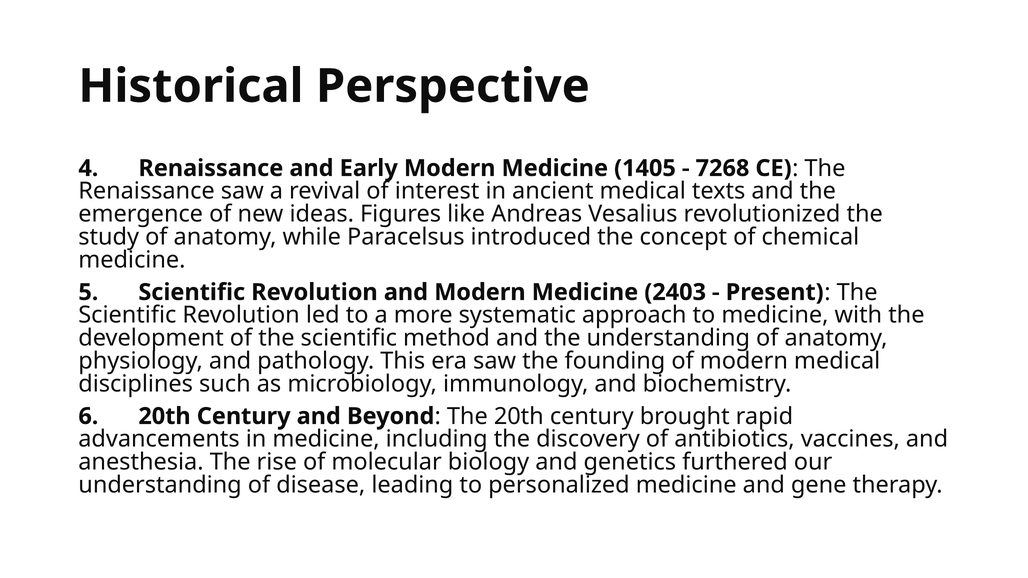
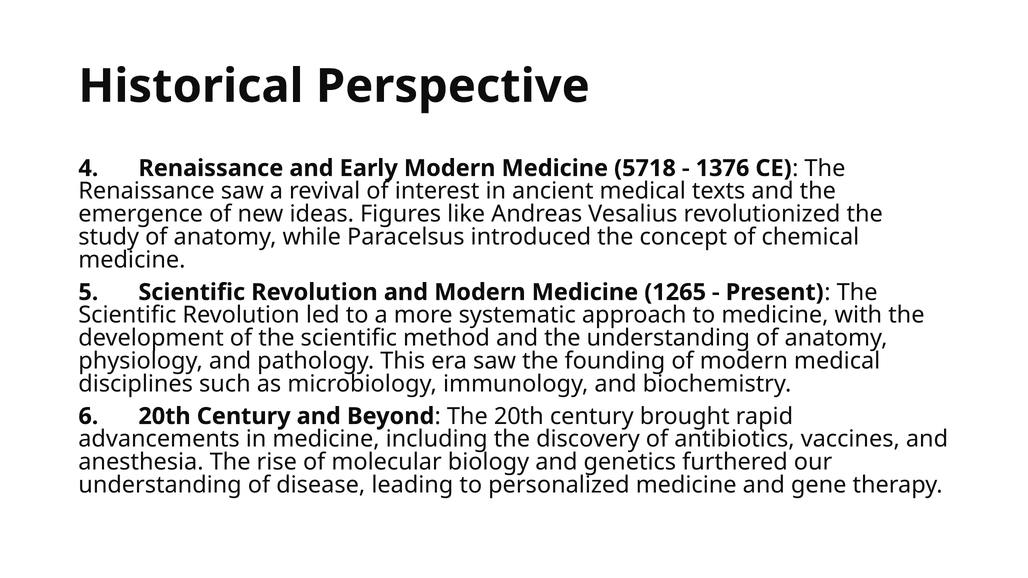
1405: 1405 -> 5718 (645, 168)
7268: 7268 -> 1376 (723, 168)
2403: 2403 -> 1265 (675, 292)
